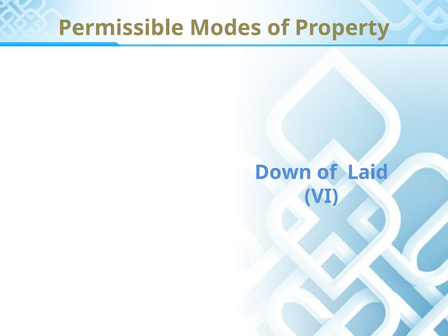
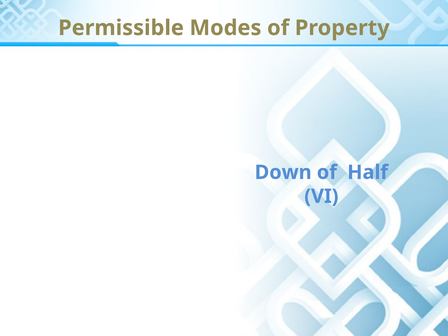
Laid: Laid -> Half (368, 172)
